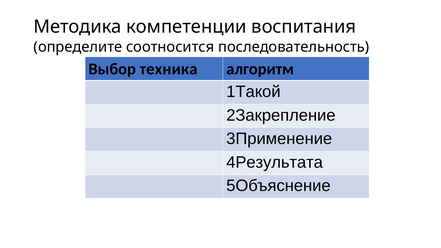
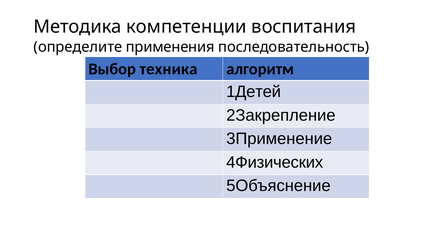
соотносится: соотносится -> применения (170, 47)
1Такой: 1Такой -> 1Детей (254, 92)
4Результата: 4Результата -> 4Физических (275, 162)
